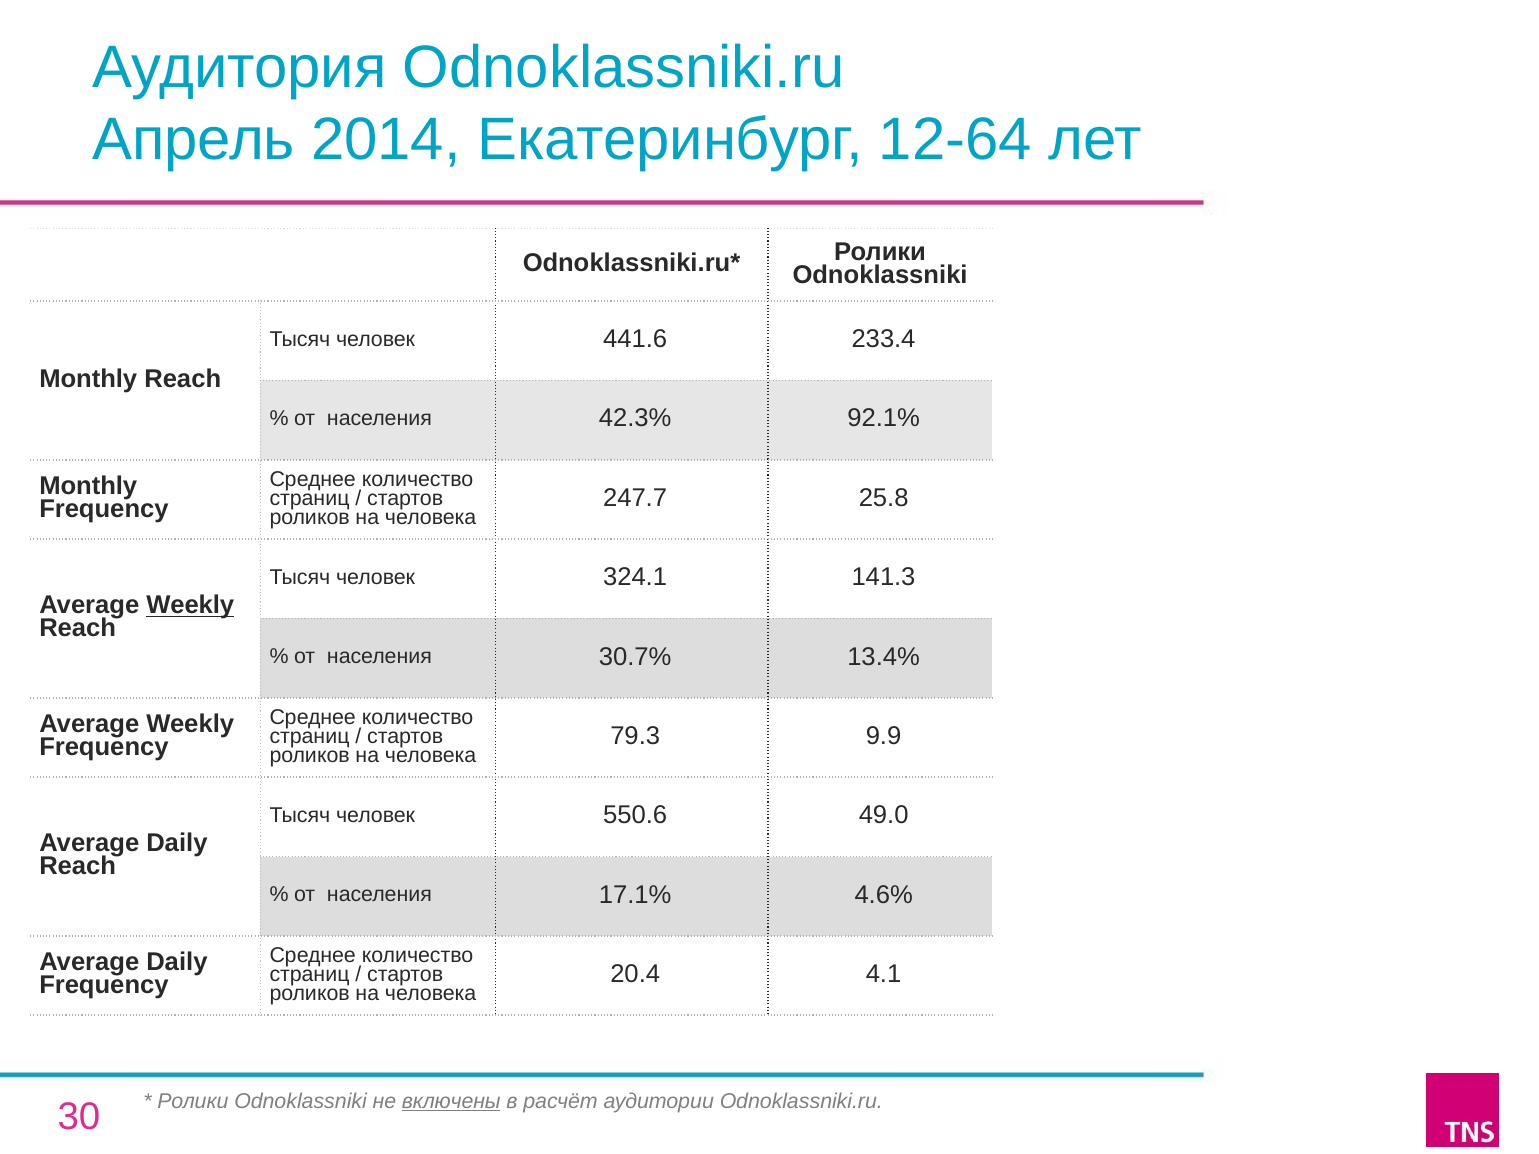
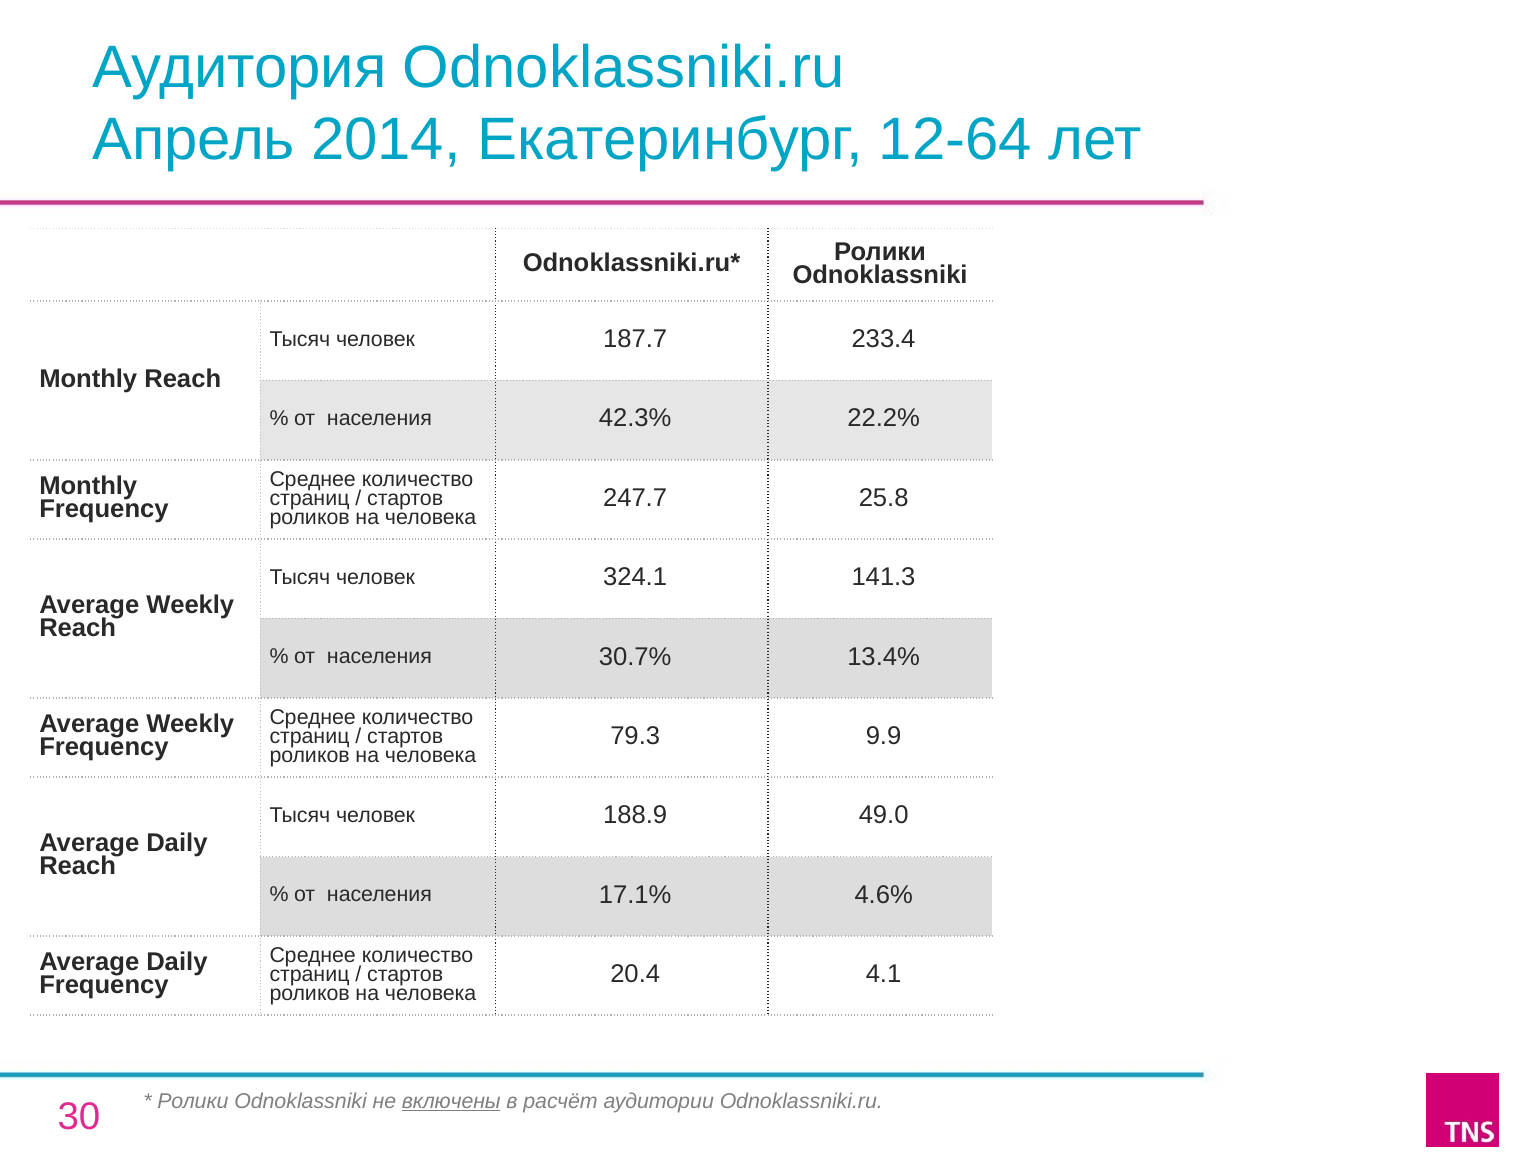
441.6: 441.6 -> 187.7 (635, 339)
92.1%: 92.1% -> 22.2% (884, 419)
Weekly underline: present -> none (190, 606)
550.6: 550.6 -> 188.9 (635, 815)
